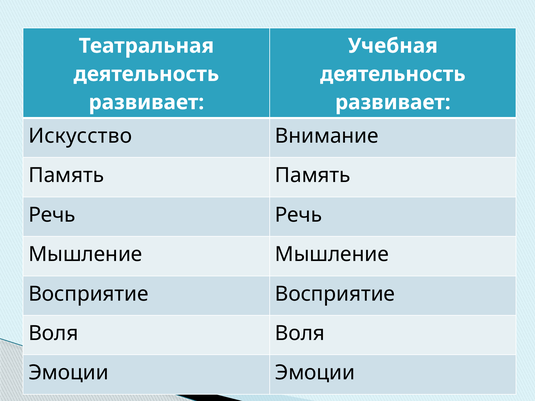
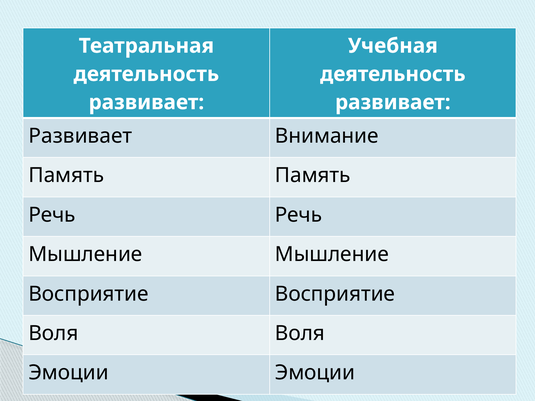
Искусство: Искусство -> Развивает (80, 136)
